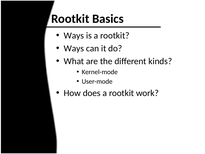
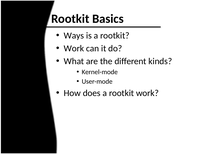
Ways: Ways -> Work (74, 48)
